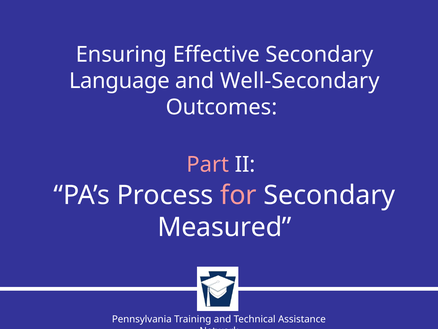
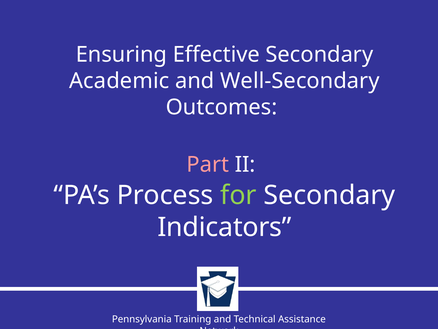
Language: Language -> Academic (119, 81)
for colour: pink -> light green (238, 195)
Measured: Measured -> Indicators (224, 227)
